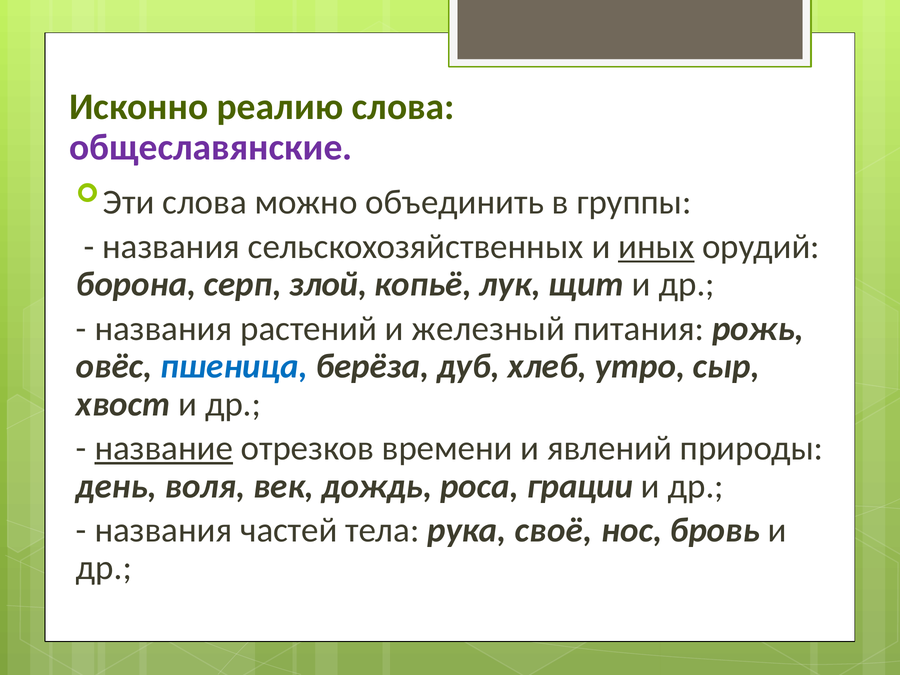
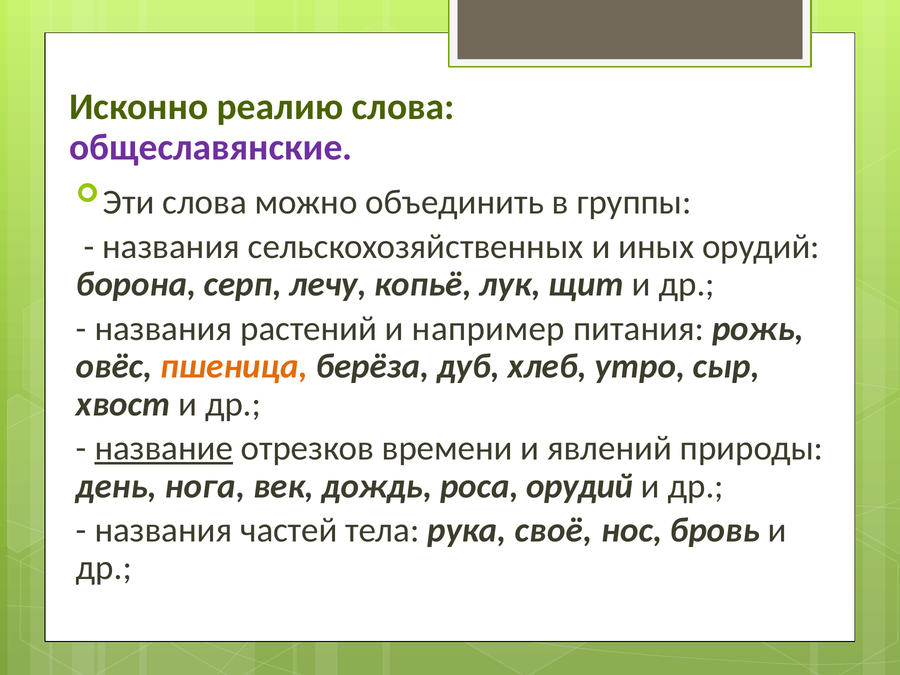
иных underline: present -> none (656, 247)
злой: злой -> лечу (328, 284)
железный: железный -> например (488, 328)
пшеница colour: blue -> orange (234, 366)
воля: воля -> нога (205, 486)
роса грации: грации -> орудий (580, 486)
